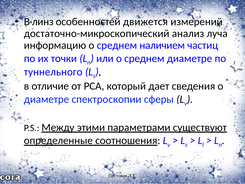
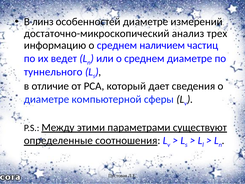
особенностей движется: движется -> диаметре (145, 22)
луча: луча -> трех (217, 34)
точки: точки -> ведет (64, 58)
спектроскопии: спектроскопии -> компьютерной (107, 99)
